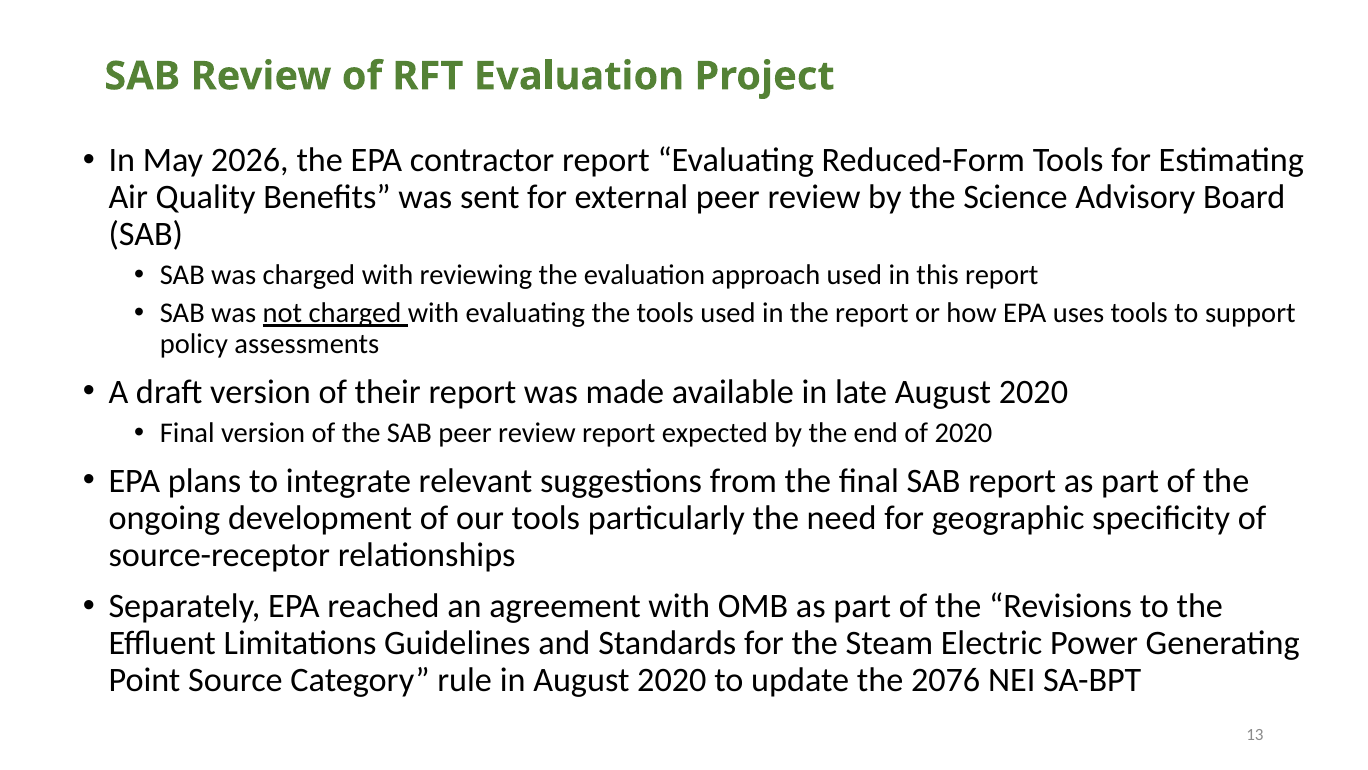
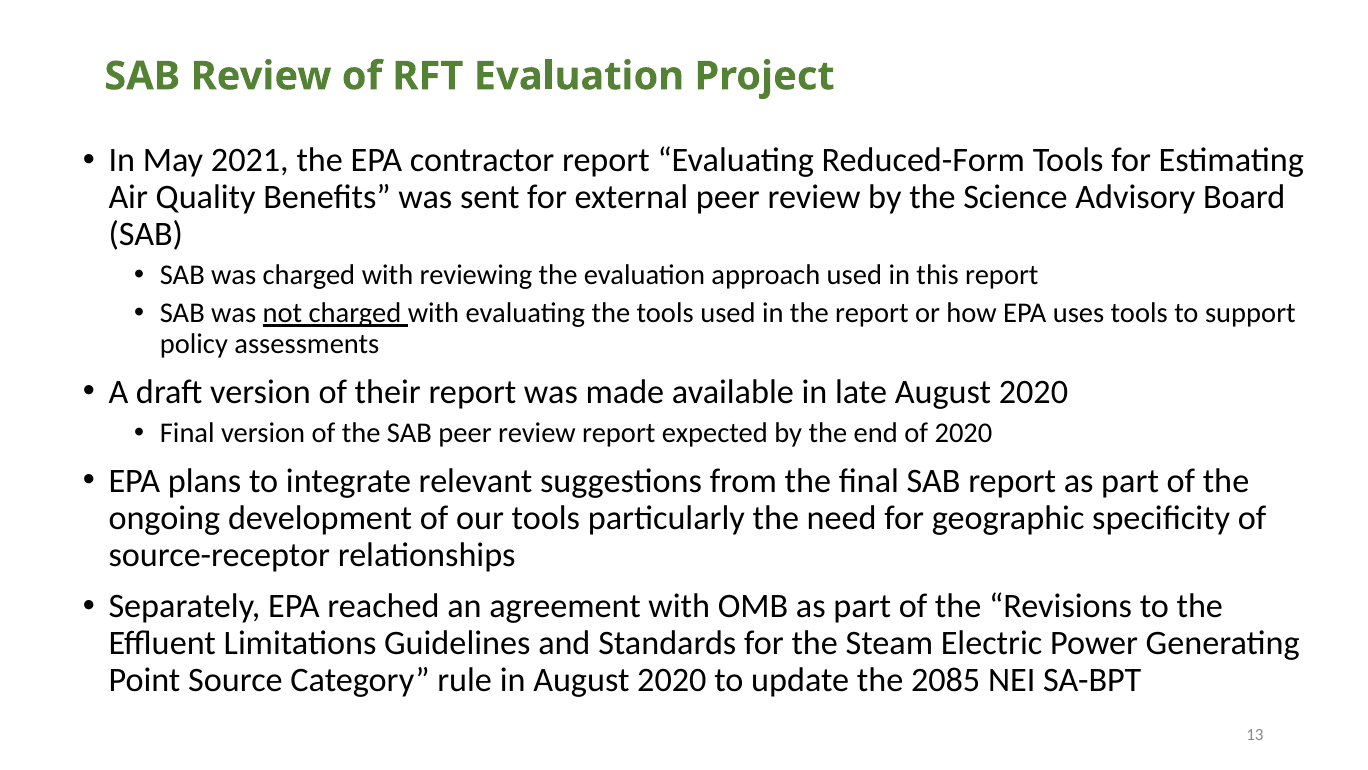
2026: 2026 -> 2021 (250, 160)
2076: 2076 -> 2085 (946, 680)
